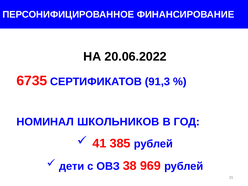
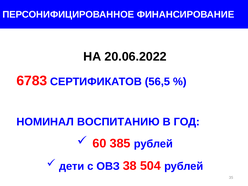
6735: 6735 -> 6783 (32, 81)
91,3: 91,3 -> 56,5 (157, 82)
ШКОЛЬНИКОВ: ШКОЛЬНИКОВ -> ВОСПИТАНИЮ (118, 122)
41: 41 -> 60 (99, 143)
969: 969 -> 504 (150, 166)
